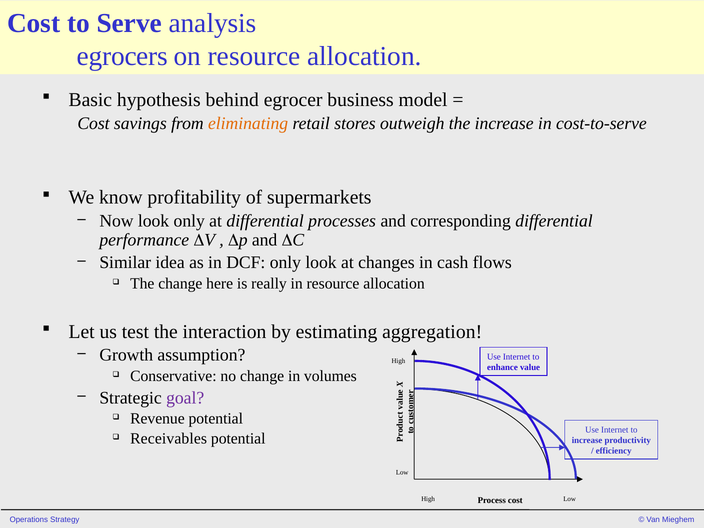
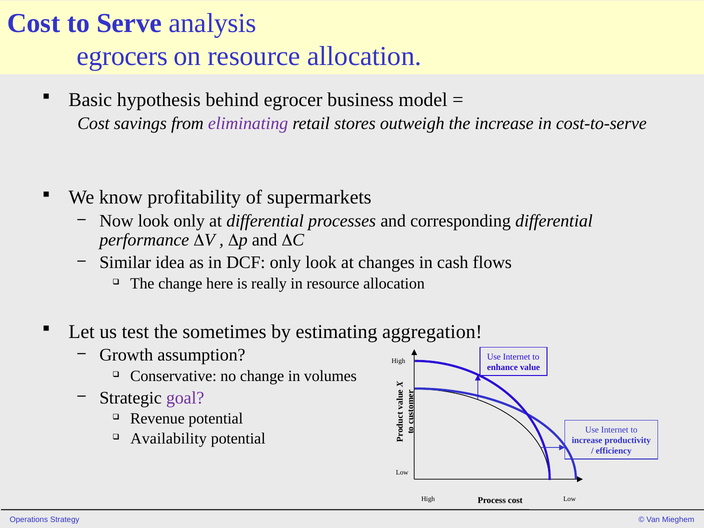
eliminating colour: orange -> purple (248, 123)
interaction: interaction -> sometimes (224, 332)
Receivables: Receivables -> Availability (169, 439)
